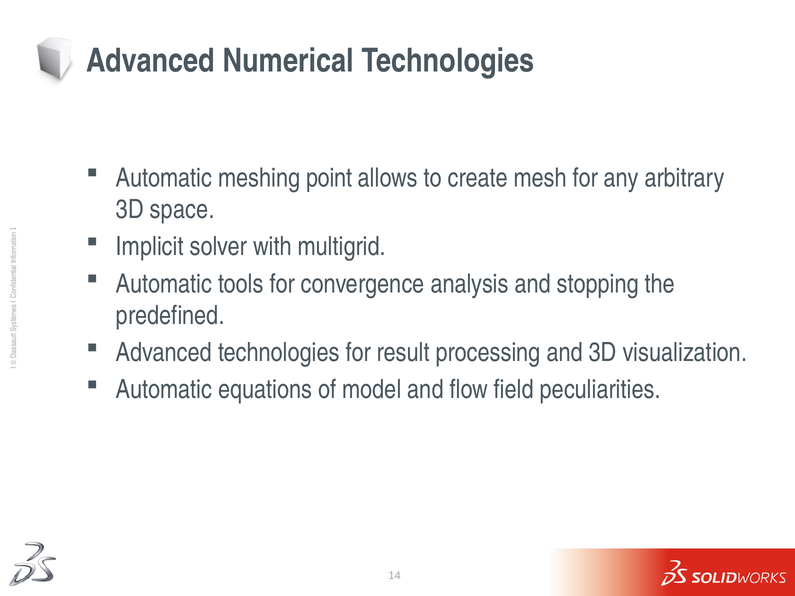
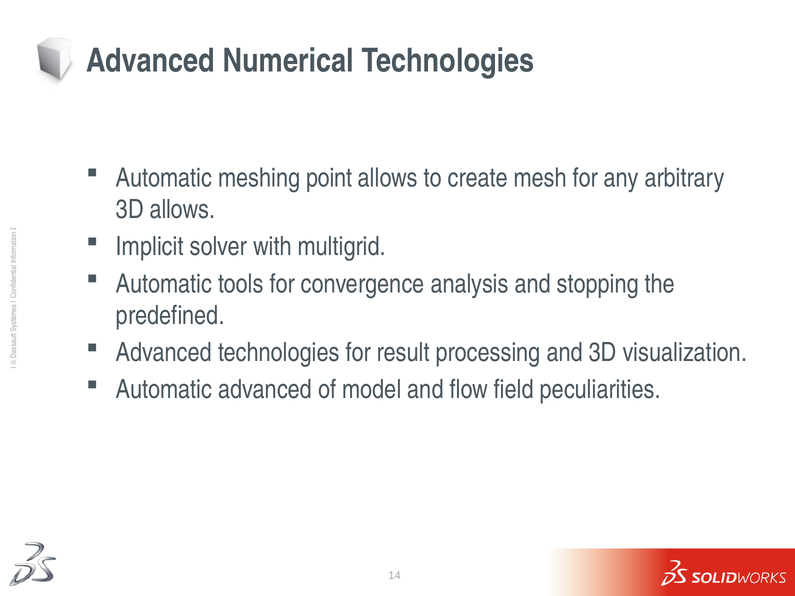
3D space: space -> allows (182, 210)
Automatic equations: equations -> advanced (265, 390)
